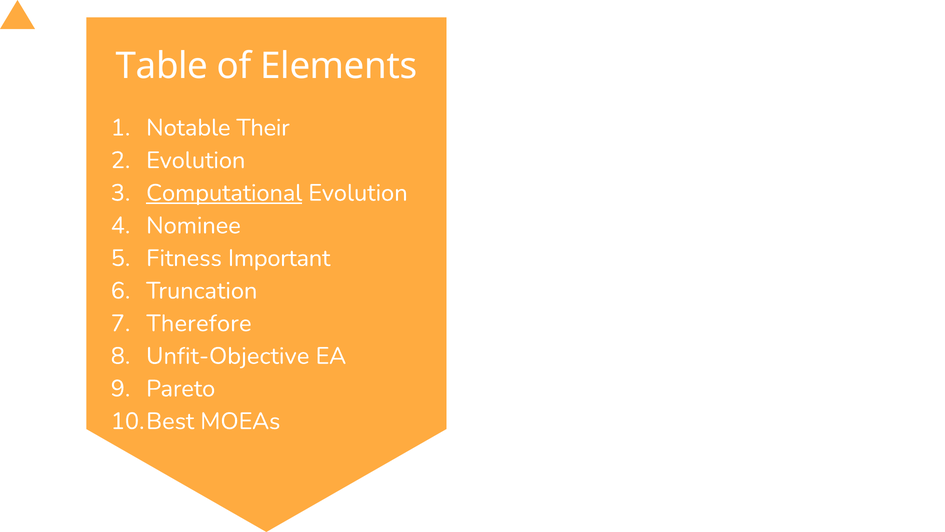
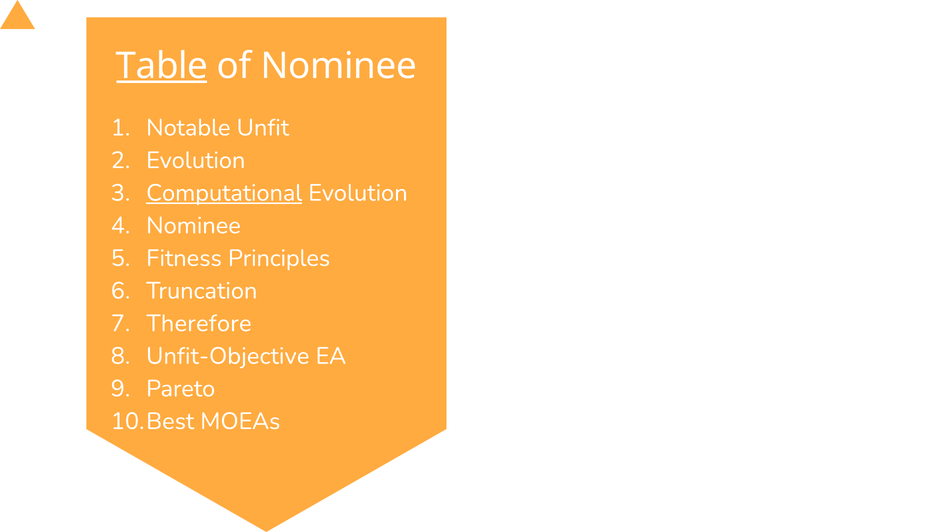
Table underline: none -> present (162, 66)
of Elements: Elements -> Nominee (339, 66)
Their: Their -> Unfit (263, 128)
Important: Important -> Principles (279, 258)
